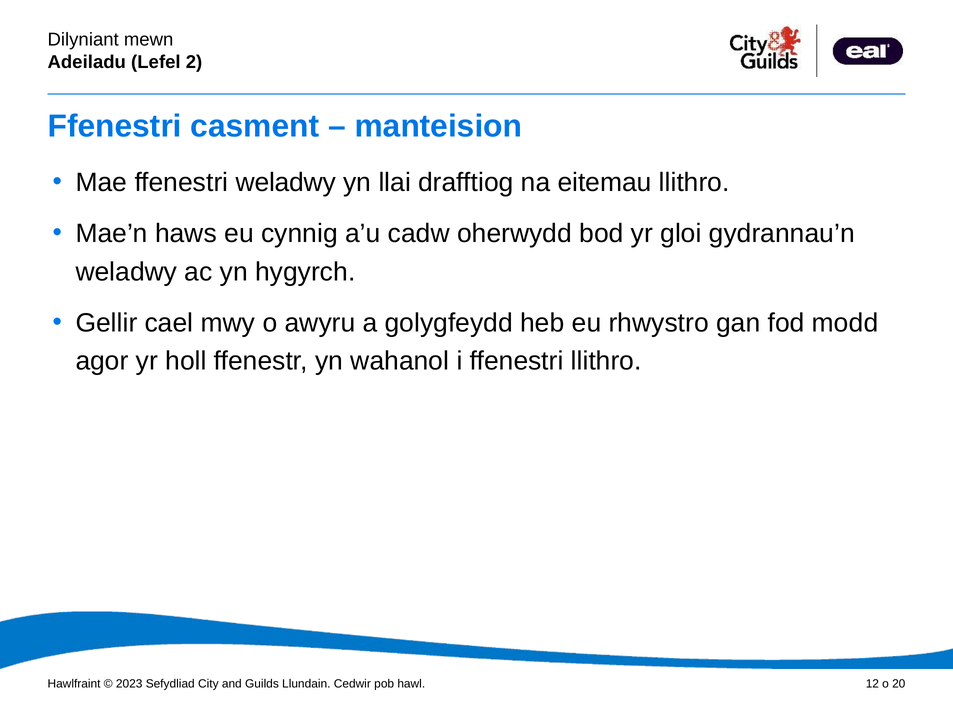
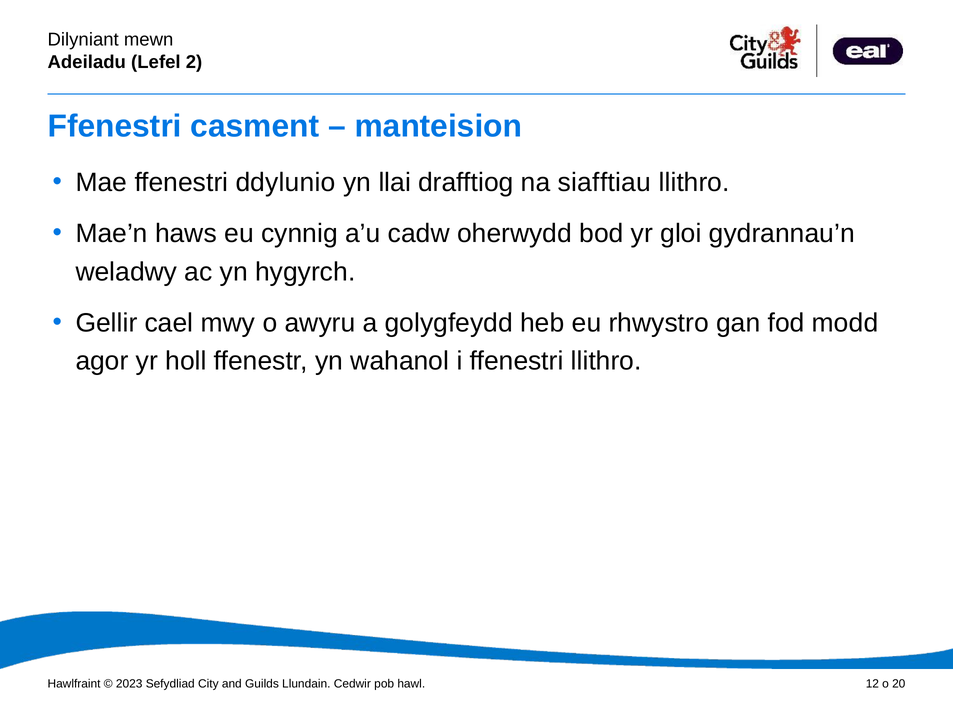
ffenestri weladwy: weladwy -> ddylunio (286, 182)
eitemau: eitemau -> siafftiau (604, 182)
